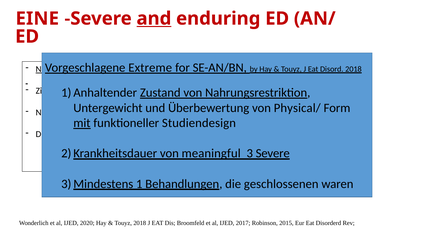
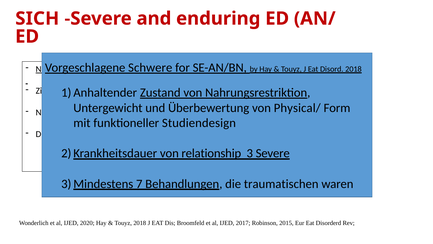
EINE: EINE -> SICH (37, 18)
and underline: present -> none (154, 18)
Extreme: Extreme -> Schwere (150, 68)
mit underline: present -> none (82, 123)
meaningful: meaningful -> relationship (211, 153)
1: 1 -> 7 (139, 184)
geschlossenen: geschlossenen -> traumatischen (281, 184)
